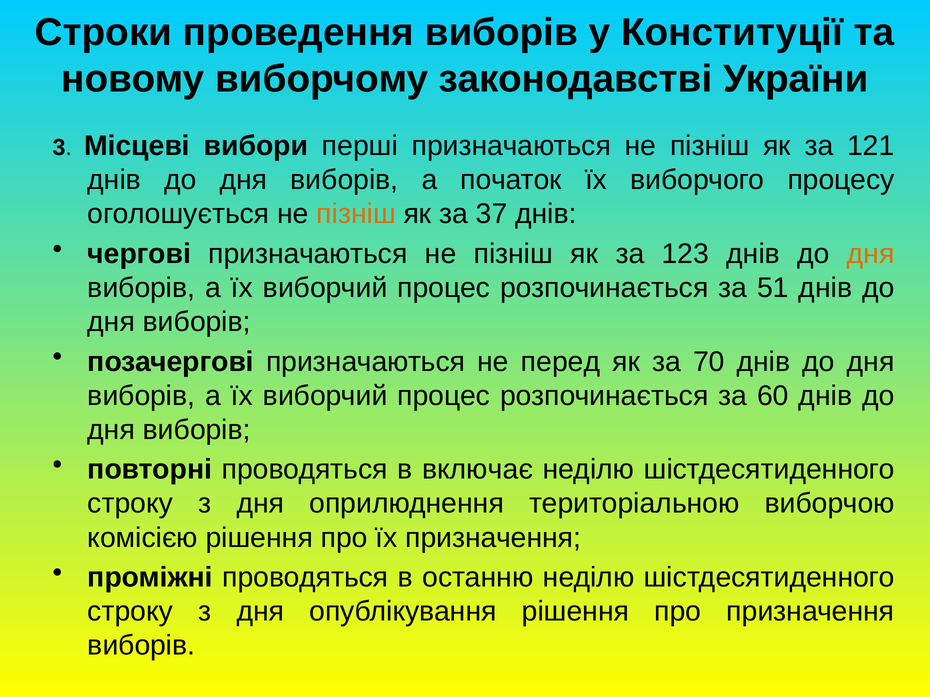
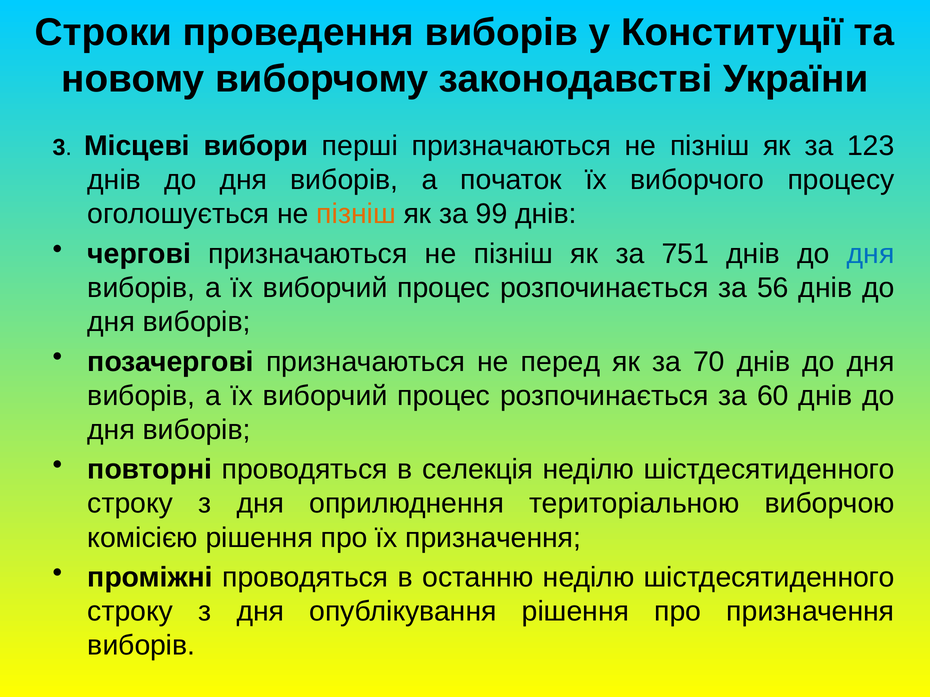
121: 121 -> 123 (871, 146)
37: 37 -> 99 (492, 214)
123: 123 -> 751 (685, 254)
дня colour: orange -> blue (871, 254)
51: 51 -> 56 (773, 288)
включає: включає -> селекція (478, 470)
